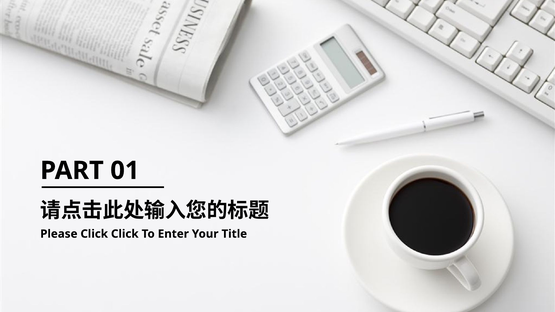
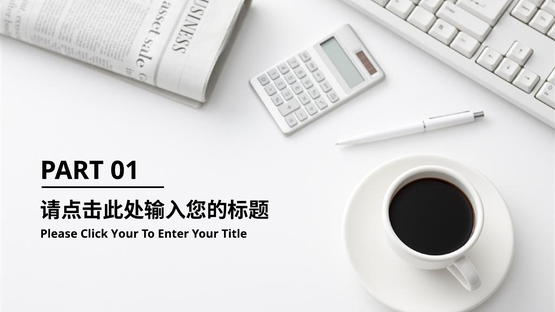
Click Click: Click -> Your (125, 234)
